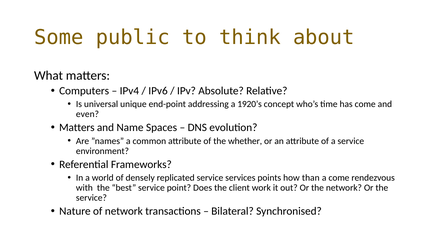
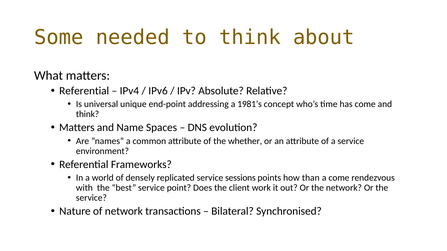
public: public -> needed (133, 38)
Computers: Computers -> Referential (84, 91)
1920’s: 1920’s -> 1981’s (250, 104)
even: even -> think (88, 114)
services: services -> sessions (240, 178)
